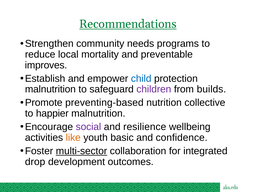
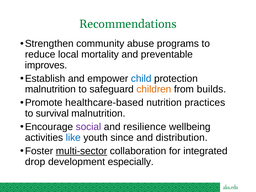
Recommendations underline: present -> none (128, 24)
needs: needs -> abuse (141, 44)
children colour: purple -> orange (154, 89)
preventing-based: preventing-based -> healthcare-based (104, 103)
collective: collective -> practices (205, 103)
happier: happier -> survival (52, 113)
like colour: orange -> blue (73, 138)
basic: basic -> since (122, 138)
confidence: confidence -> distribution (182, 138)
outcomes: outcomes -> especially (131, 162)
